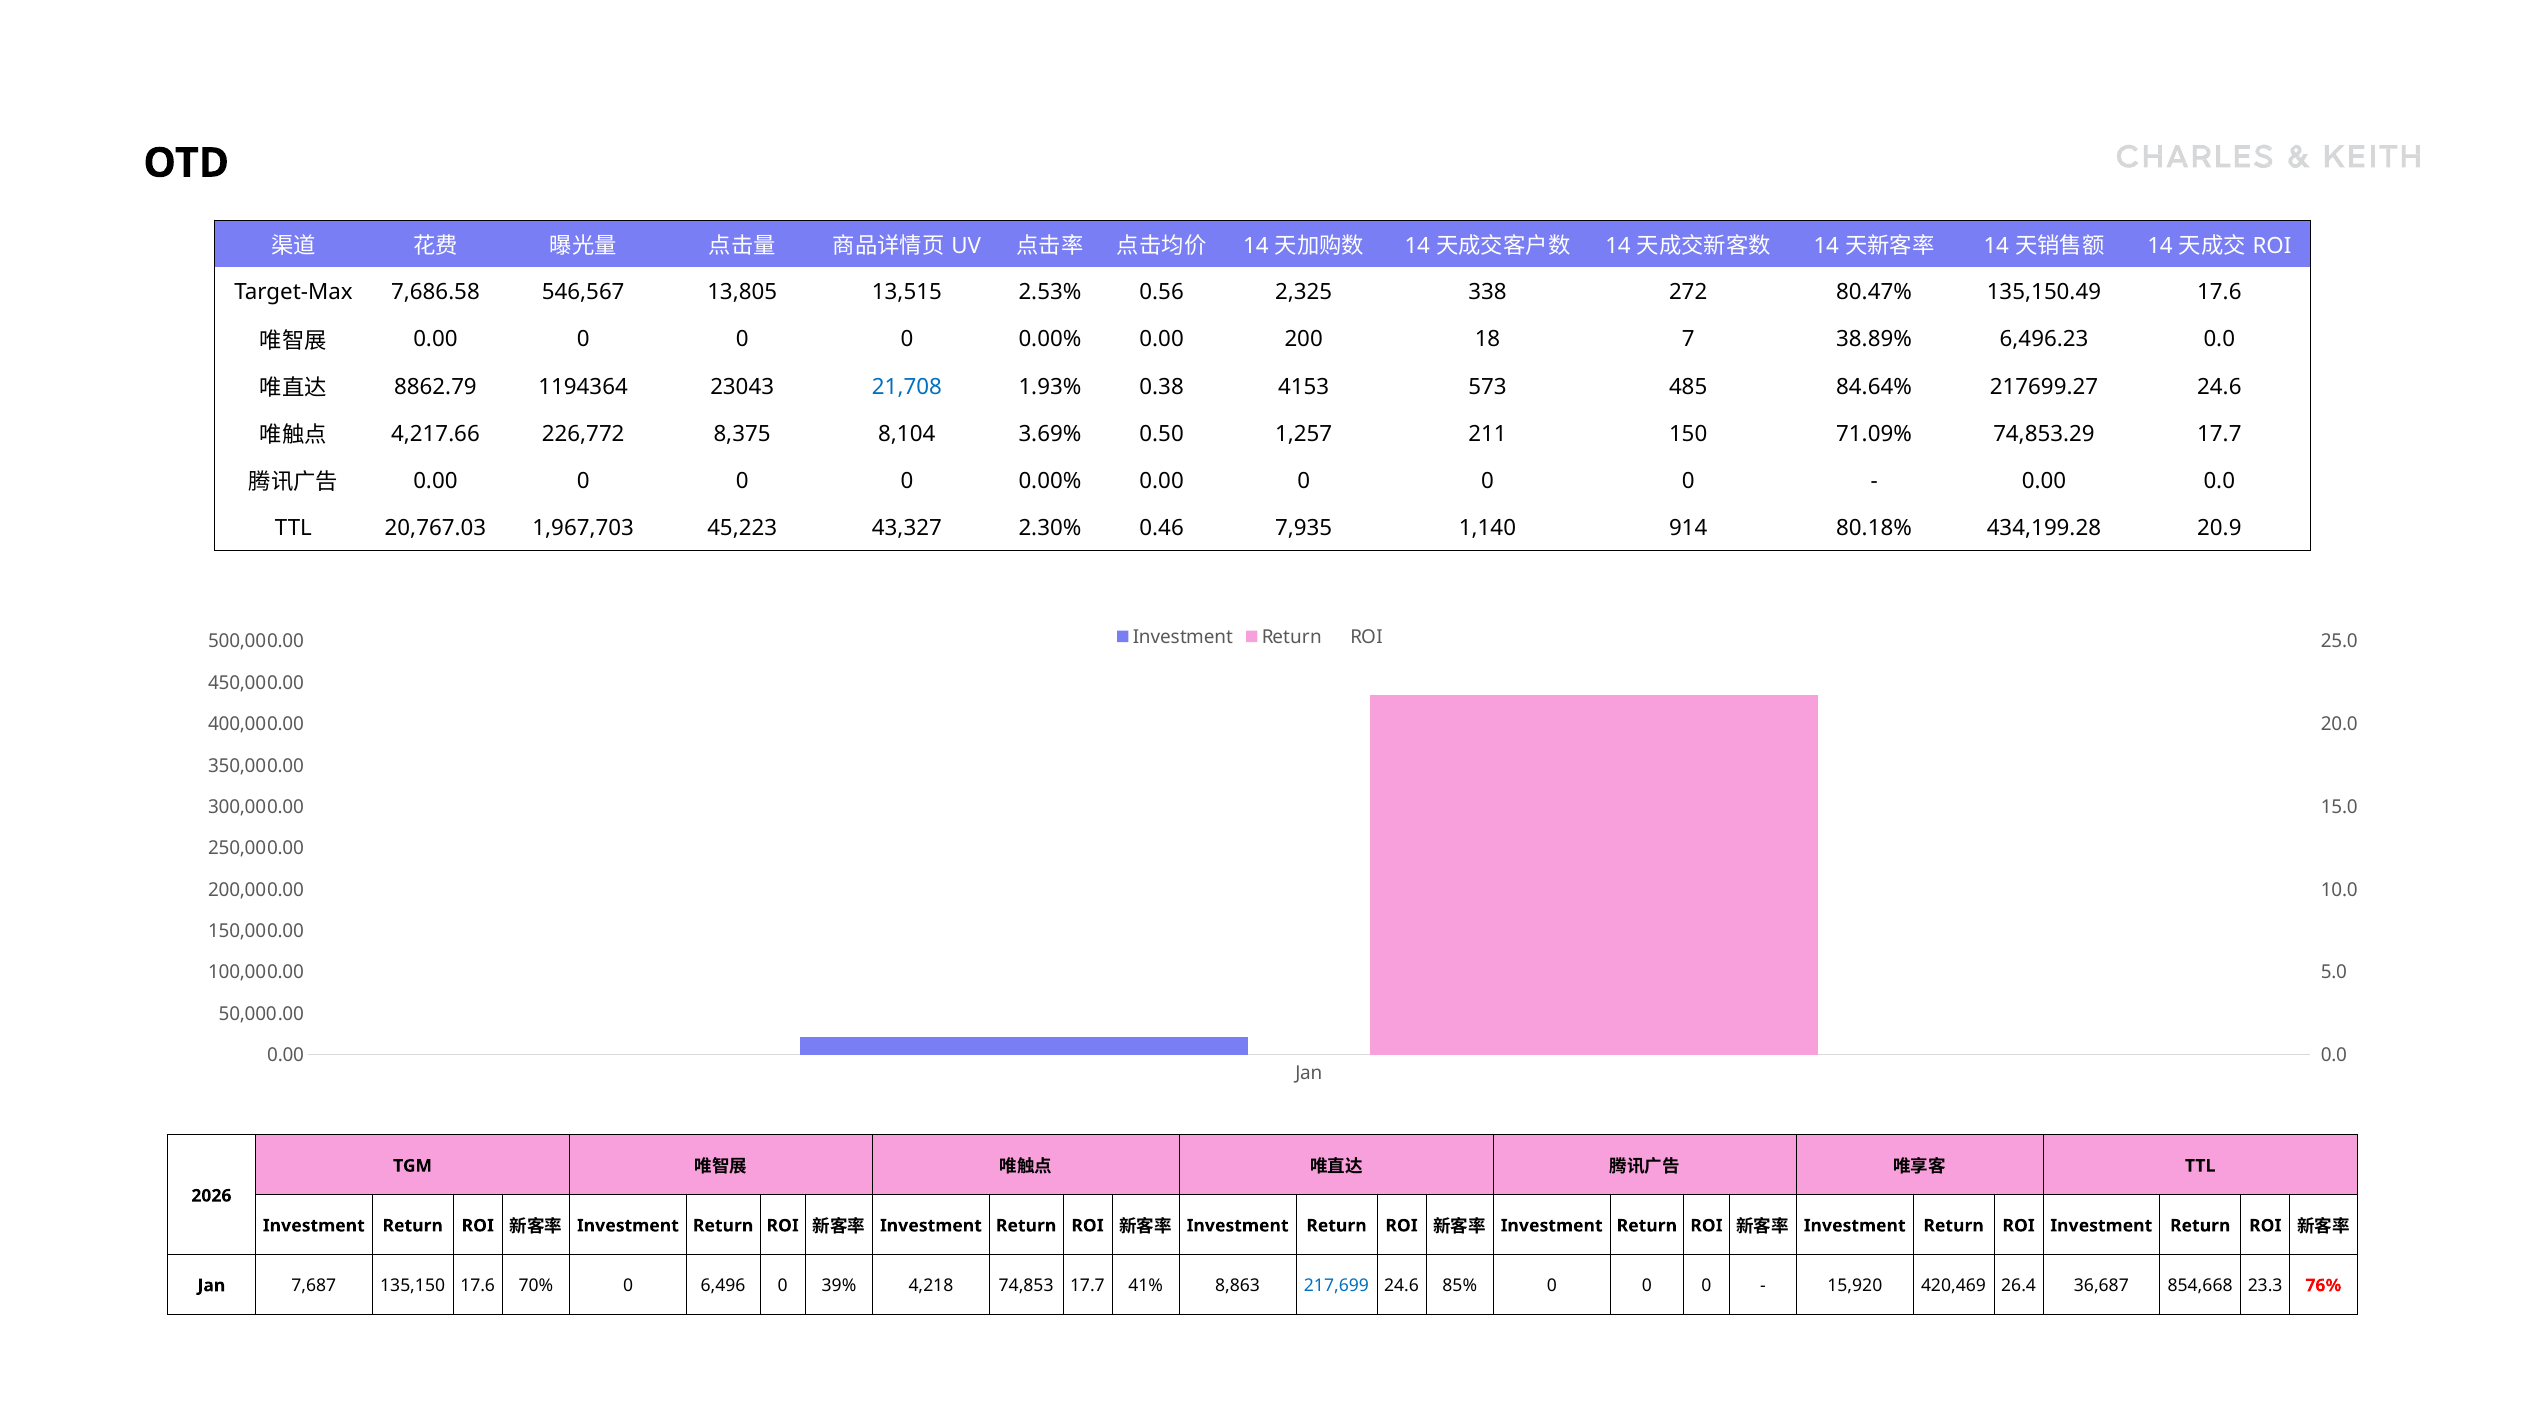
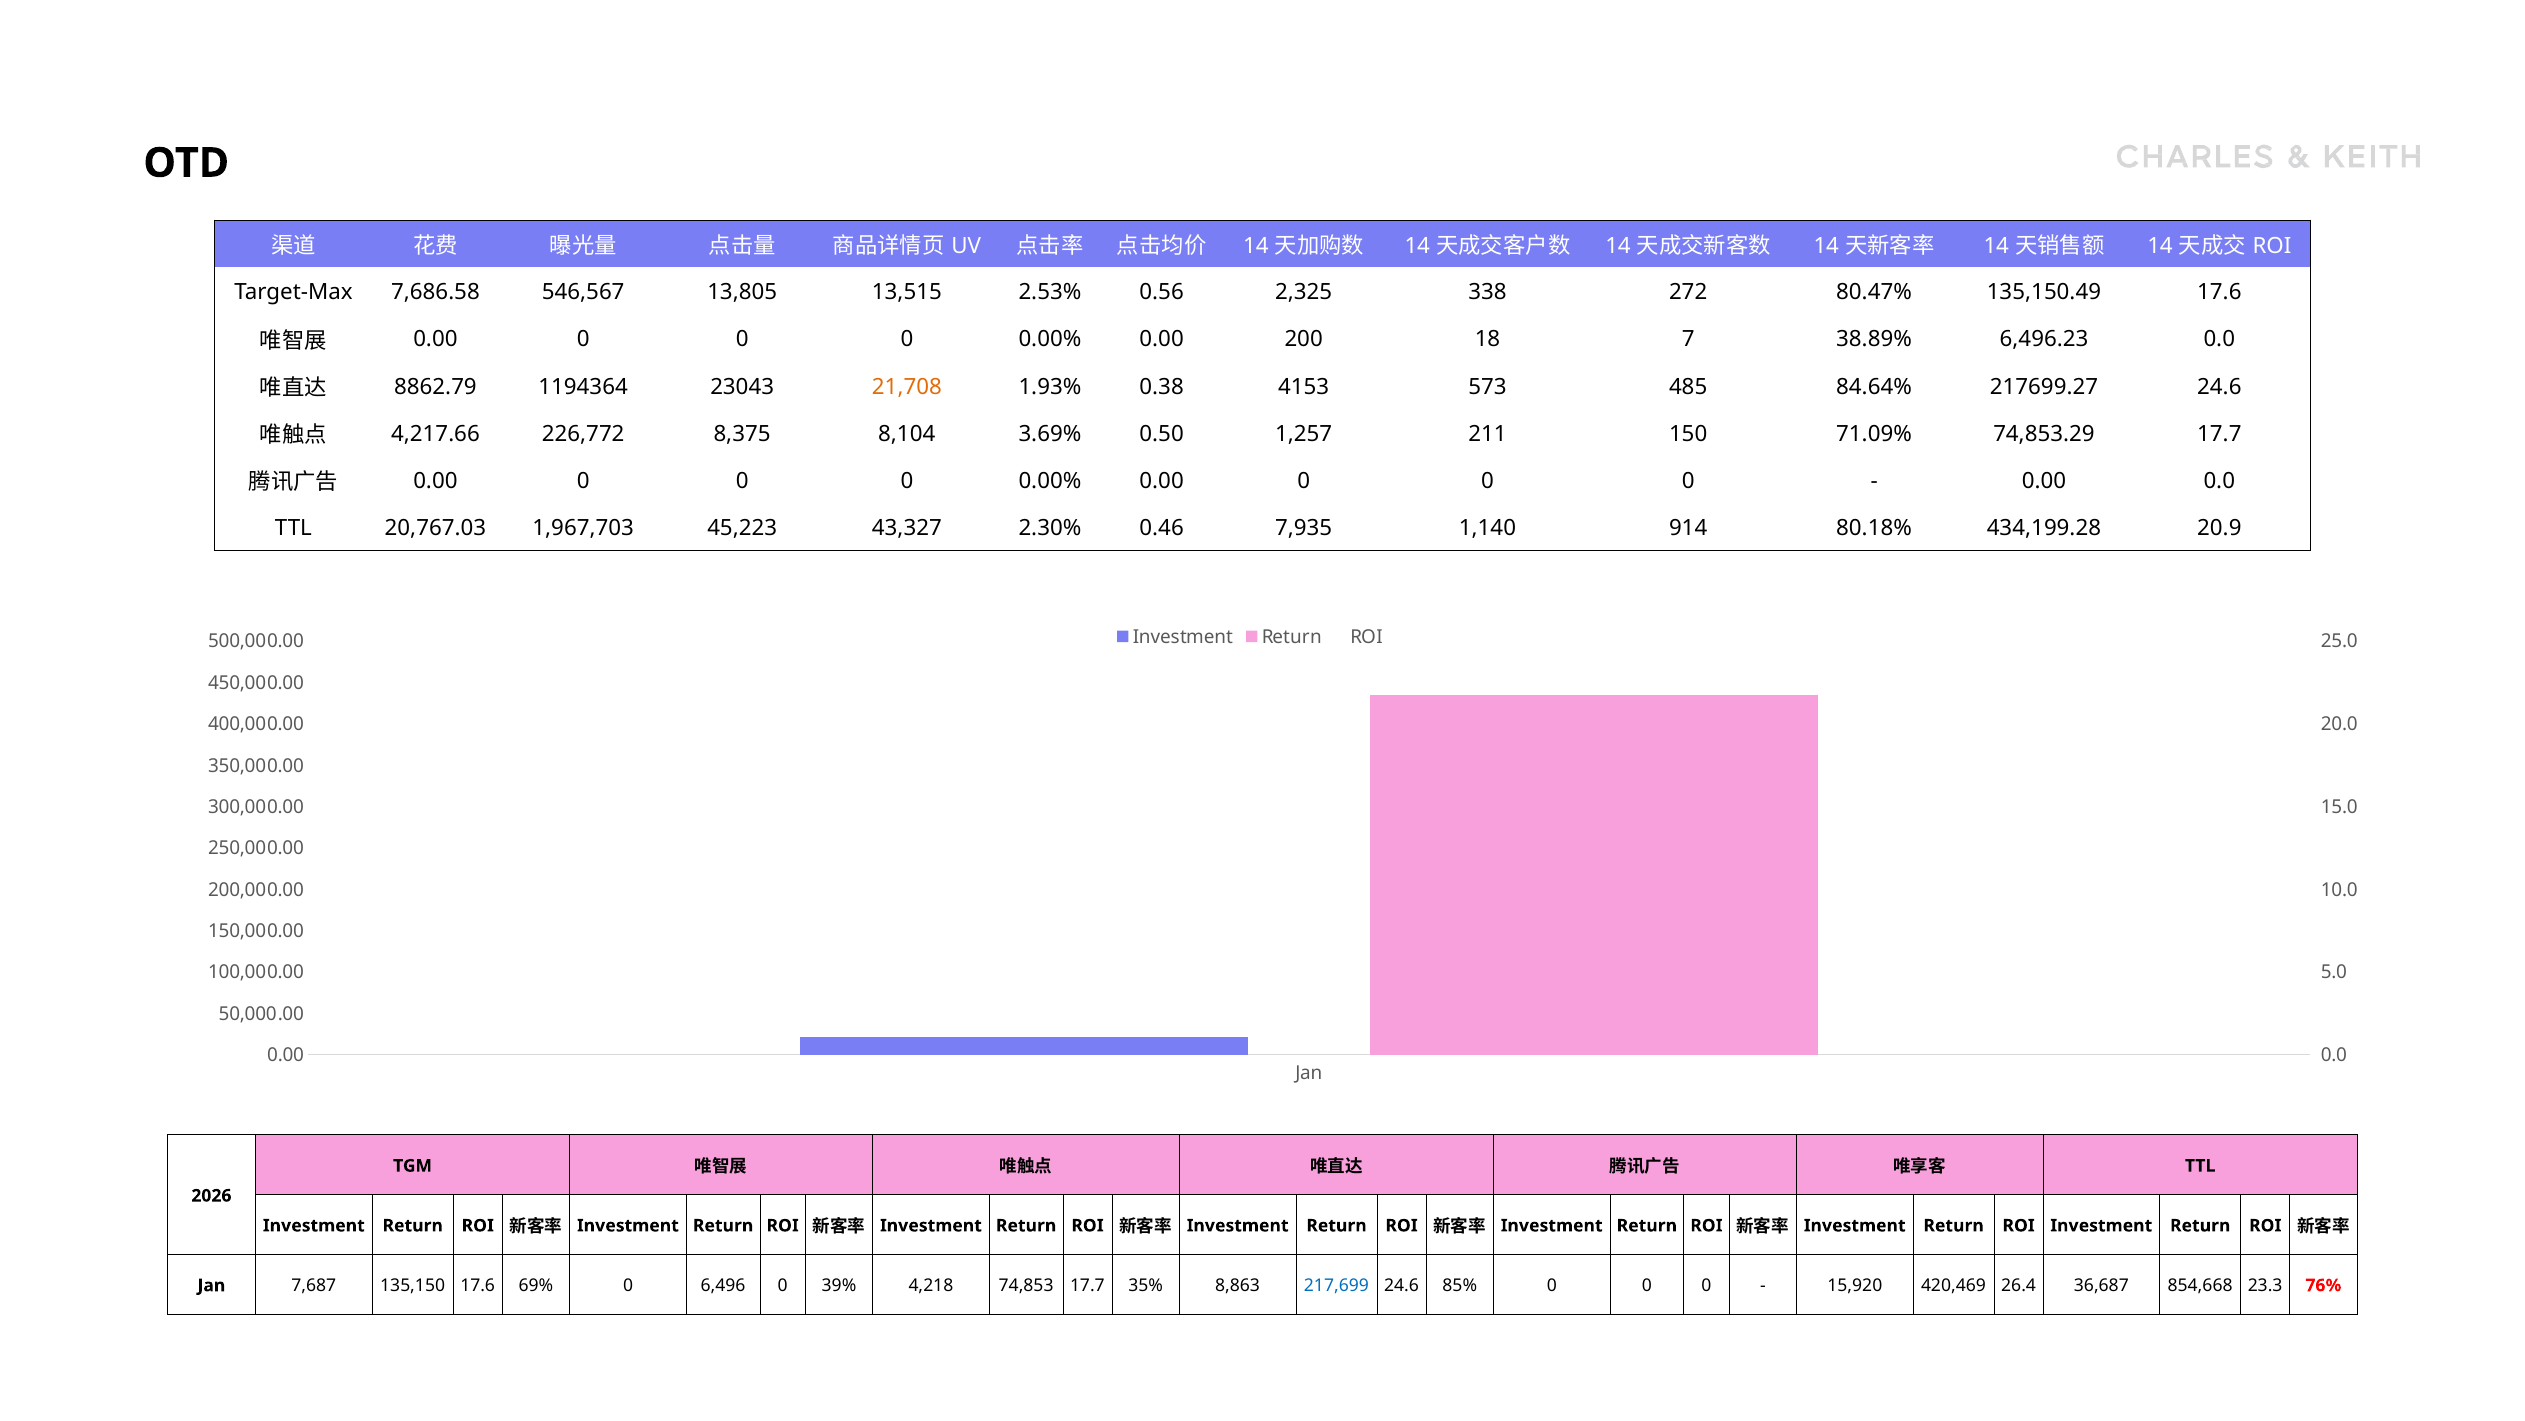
21,708 colour: blue -> orange (907, 387)
70%: 70% -> 69% (536, 1285)
41%: 41% -> 35% (1146, 1285)
